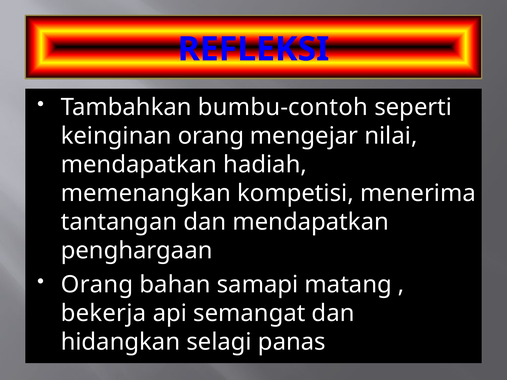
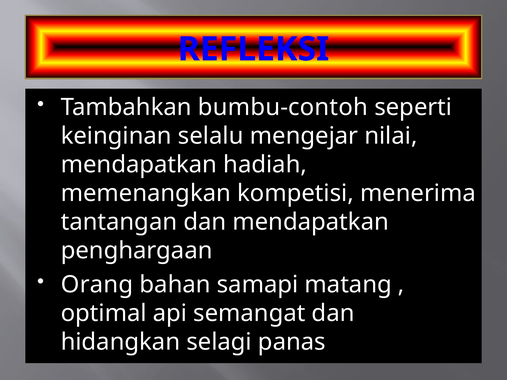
keinginan orang: orang -> selalu (211, 136)
bekerja: bekerja -> optimal (104, 313)
